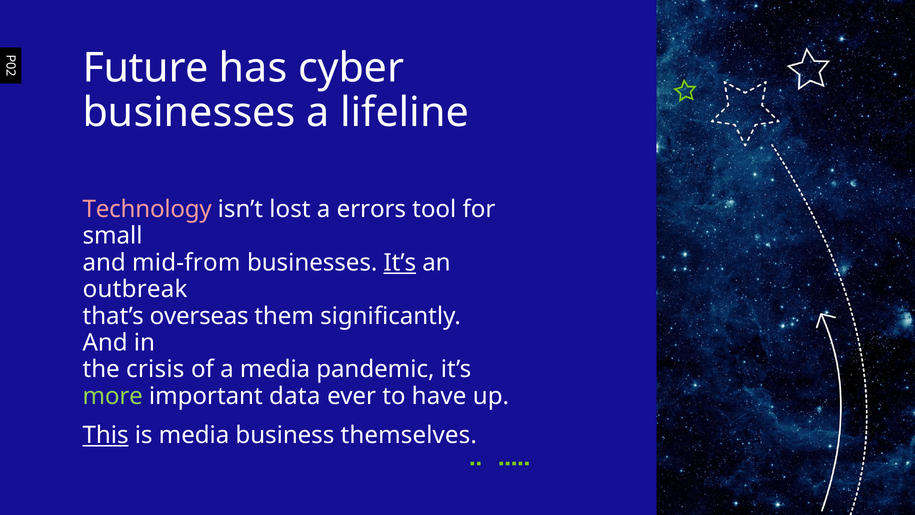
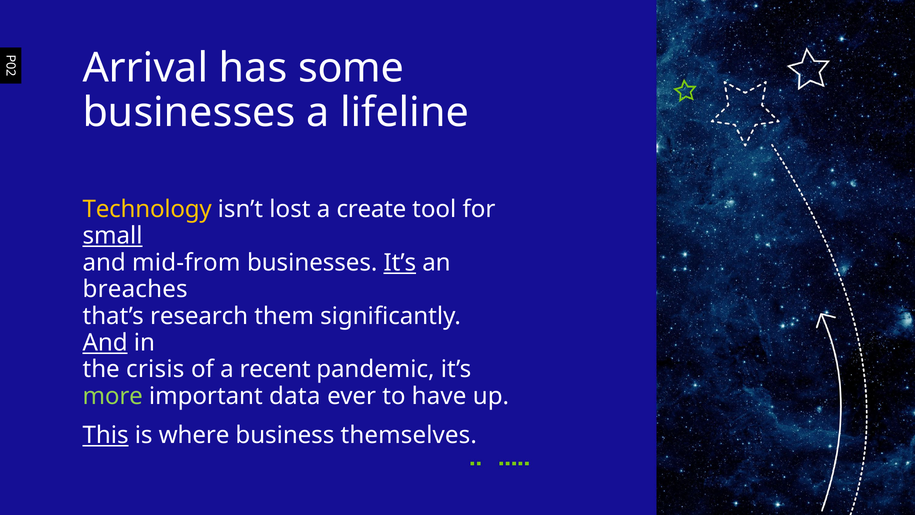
Future: Future -> Arrival (145, 68)
cyber: cyber -> some (351, 68)
Technology colour: pink -> yellow (147, 209)
errors: errors -> create (371, 209)
small underline: none -> present (113, 236)
outbreak: outbreak -> breaches (135, 289)
overseas: overseas -> research (199, 316)
And underline: none -> present (105, 343)
a media: media -> recent (275, 369)
is media: media -> where (194, 435)
